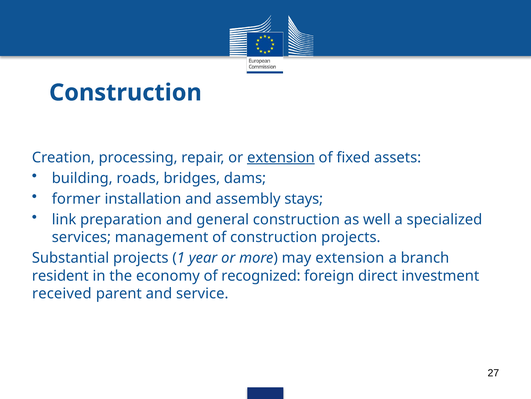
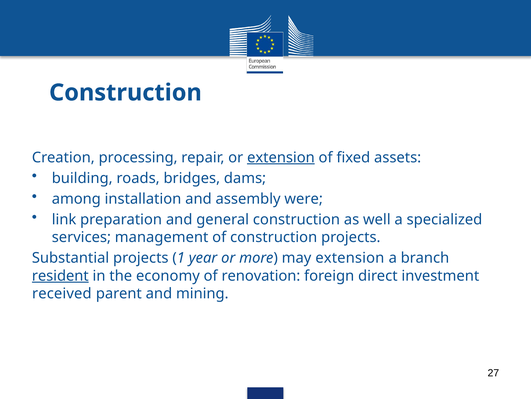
former: former -> among (76, 199)
stays: stays -> were (304, 199)
resident underline: none -> present (60, 275)
recognized: recognized -> renovation (261, 275)
service: service -> mining (202, 293)
